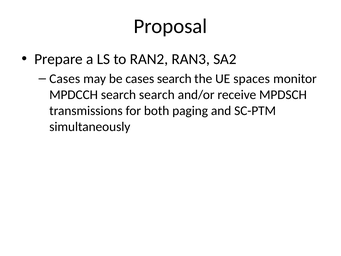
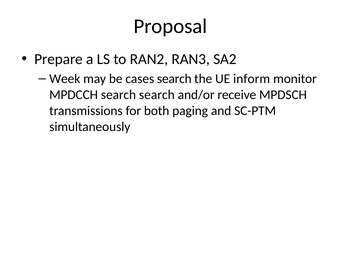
Cases: Cases -> Week (65, 79)
spaces: spaces -> inform (252, 79)
